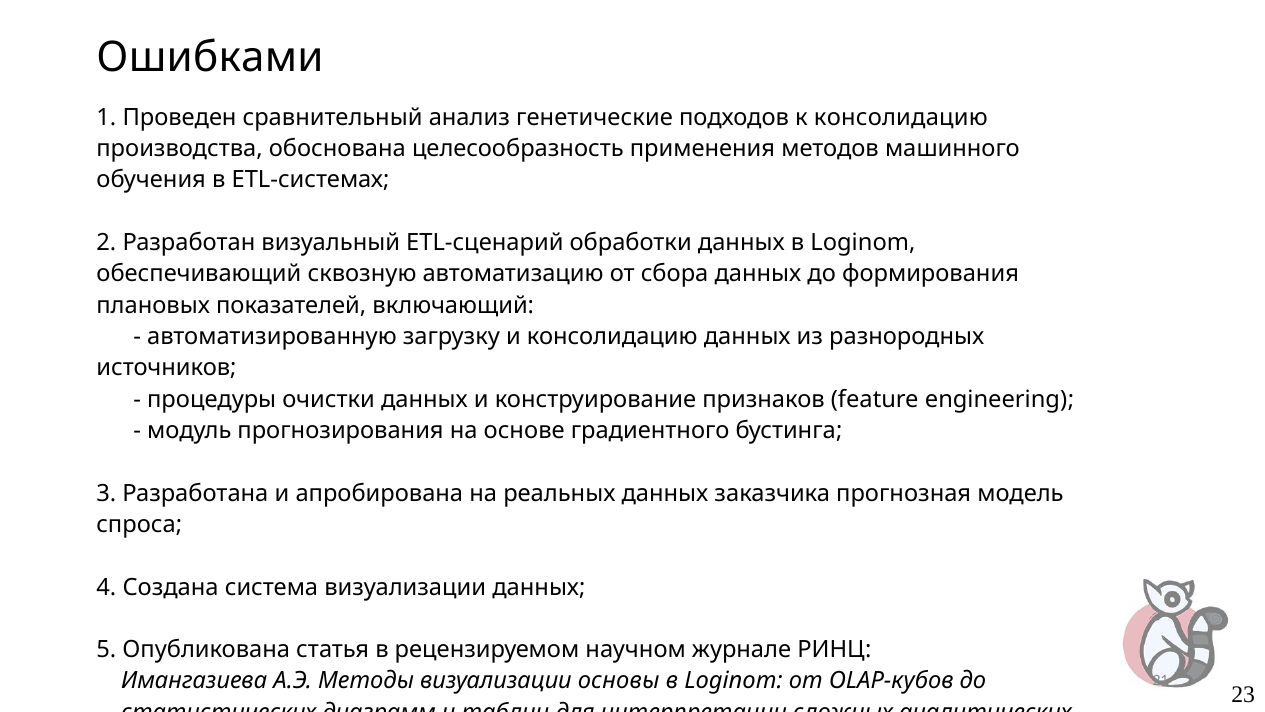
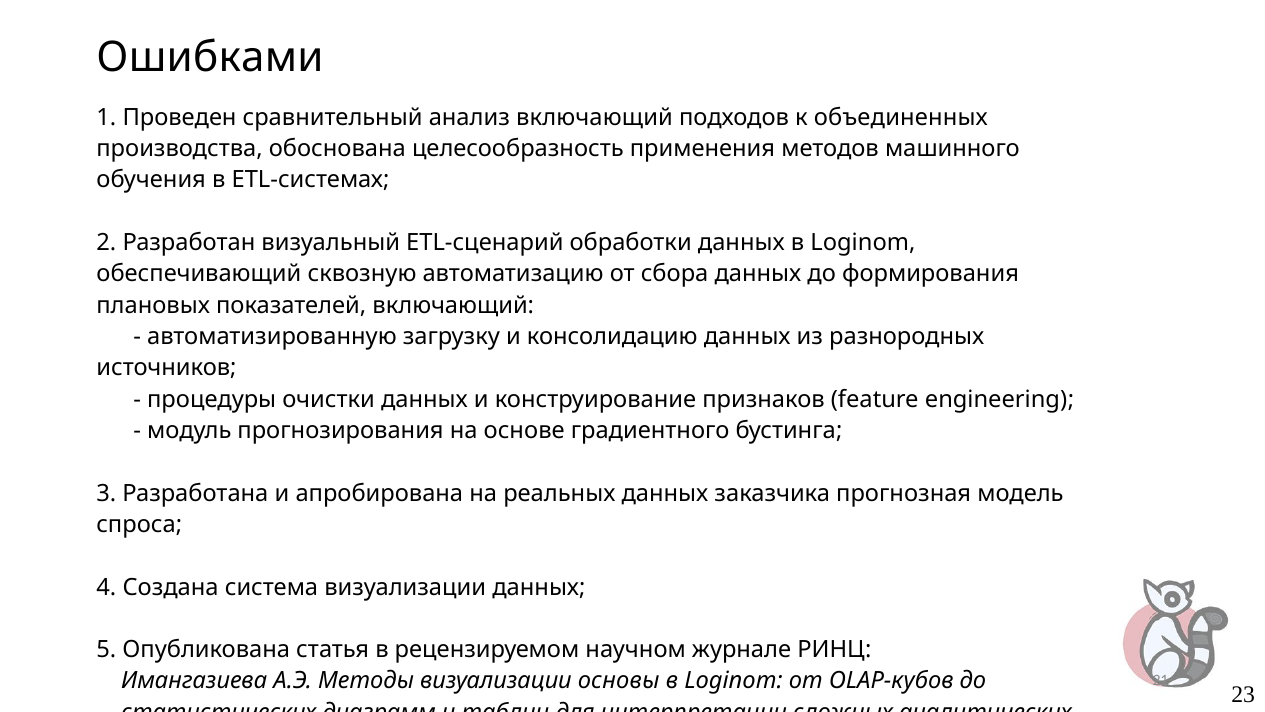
анализ генетические: генетические -> включающий (594, 117)
к консолидацию: консолидацию -> объединенных (901, 117)
